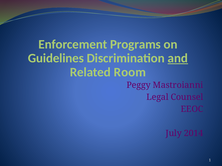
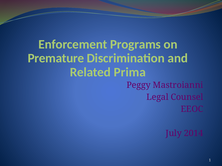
Guidelines: Guidelines -> Premature (56, 58)
and underline: present -> none (178, 58)
Room: Room -> Prima (130, 72)
